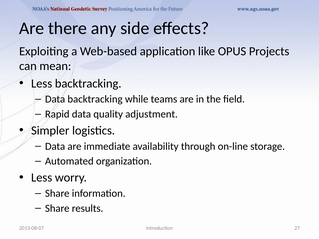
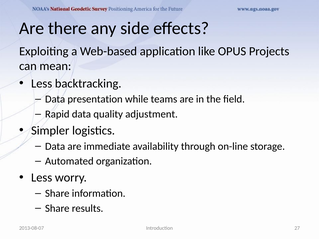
Data backtracking: backtracking -> presentation (95, 99)
